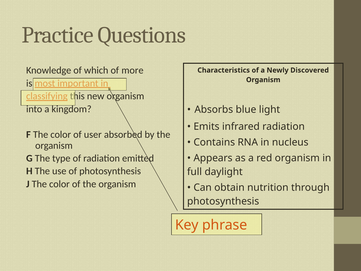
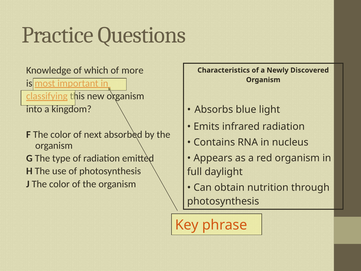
user: user -> next (93, 135)
